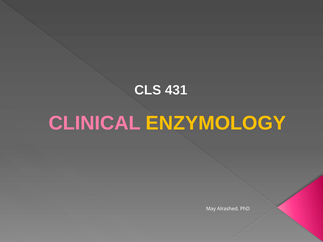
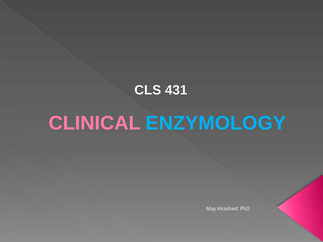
ENZYMOLOGY colour: yellow -> light blue (216, 123)
